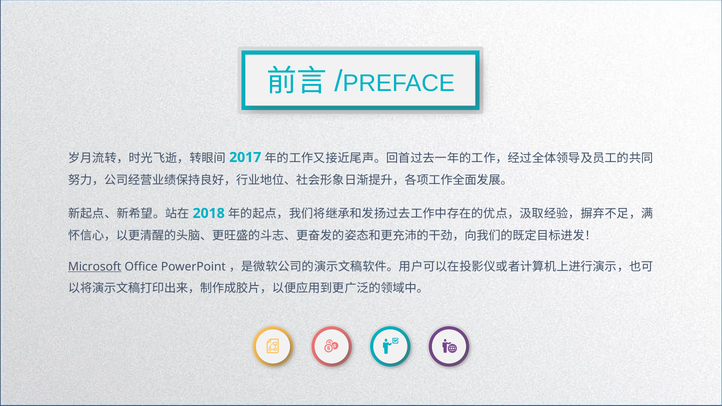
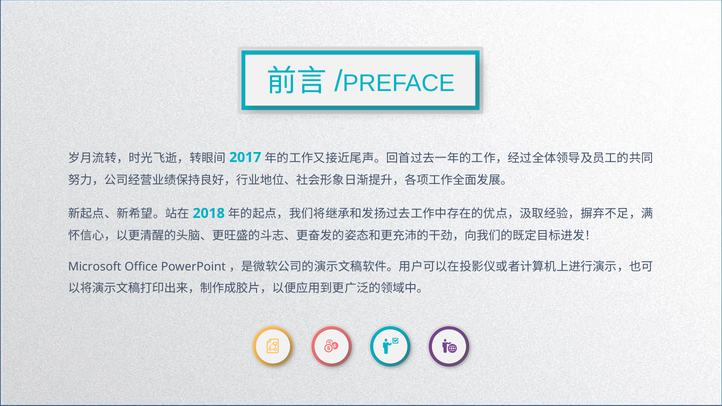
Microsoft underline: present -> none (95, 267)
